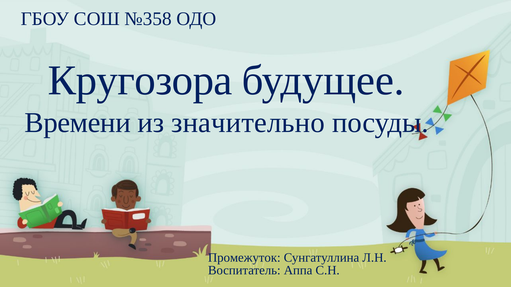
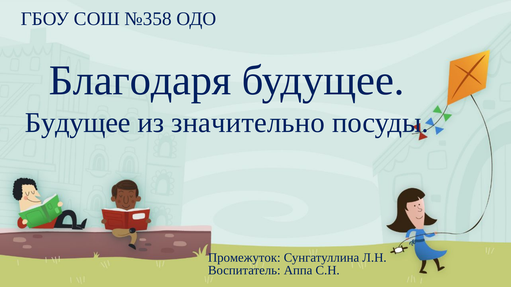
Кругозора: Кругозора -> Благодаря (140, 81)
Времени: Времени -> Будущее (78, 123)
